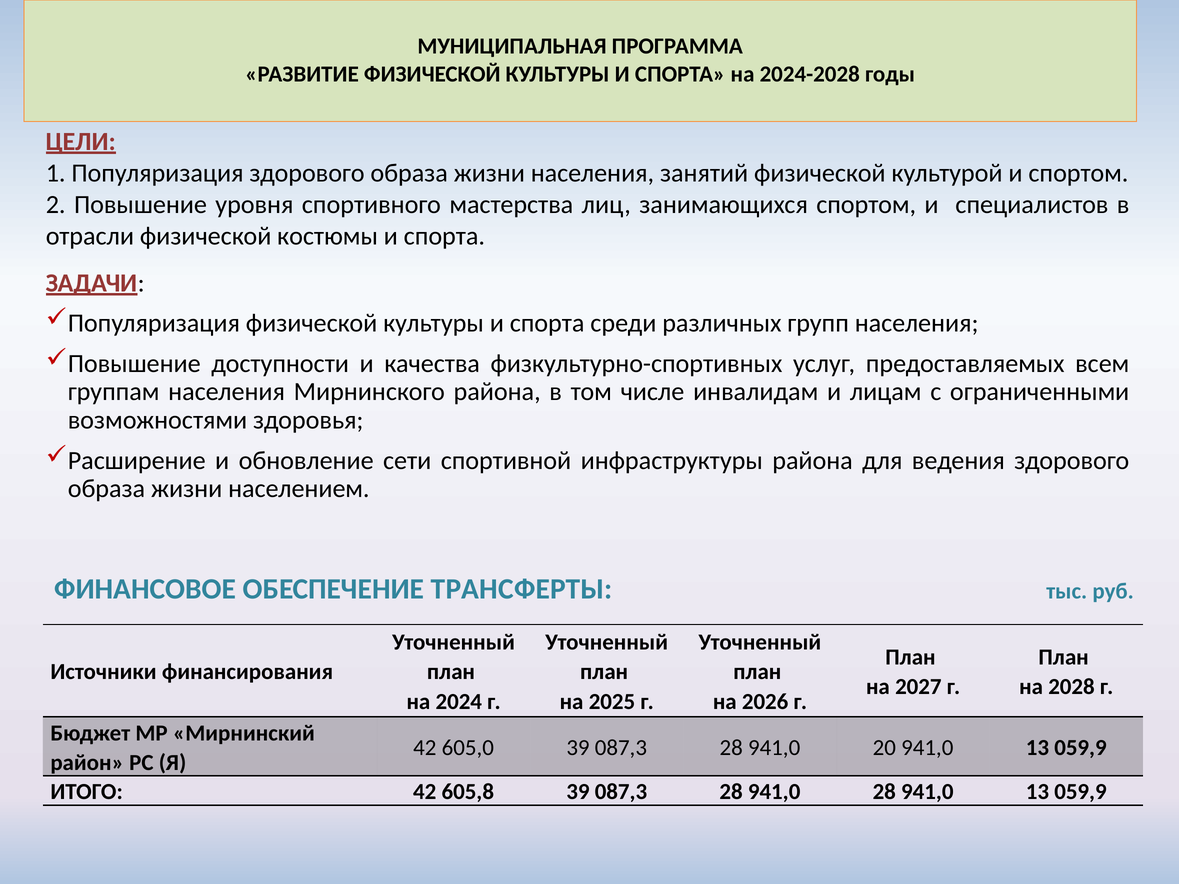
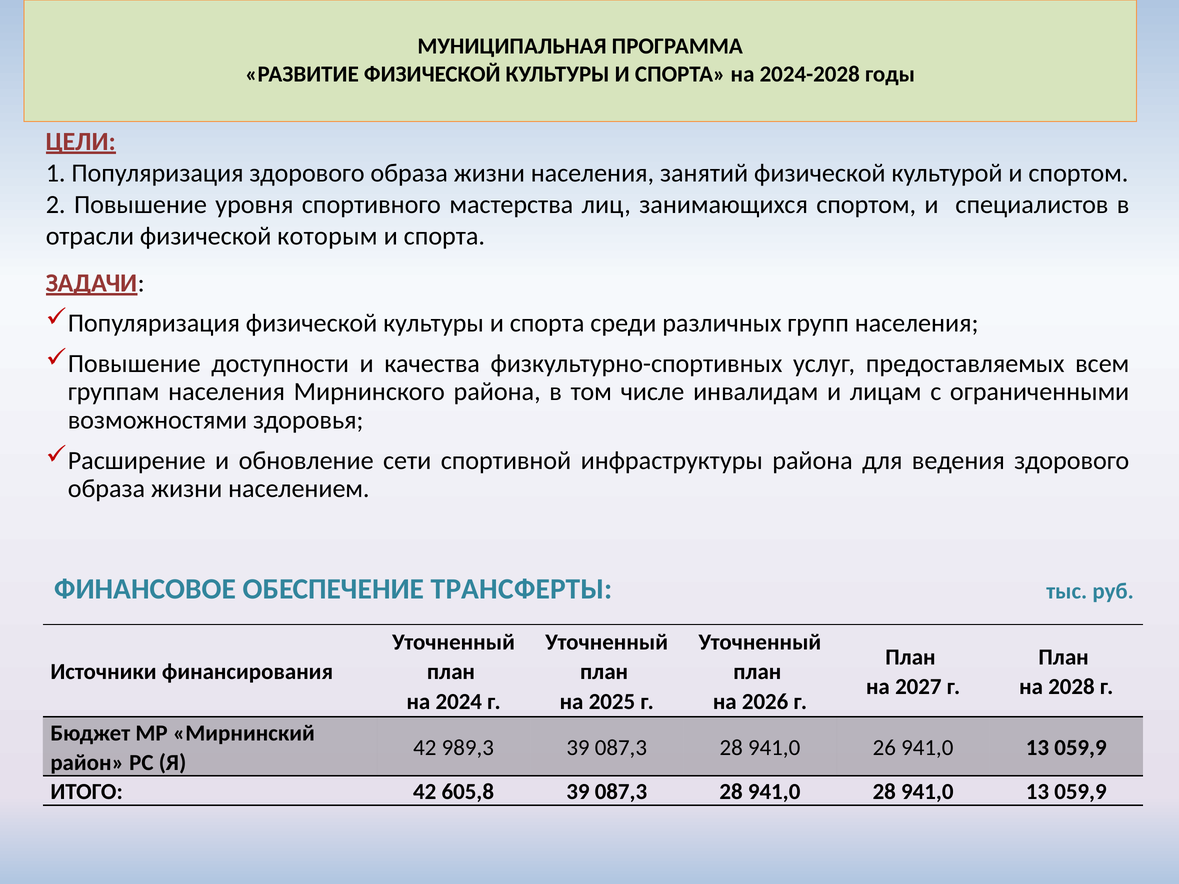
костюмы: костюмы -> которым (327, 236)
605,0: 605,0 -> 989,3 (468, 748)
20: 20 -> 26 (884, 748)
